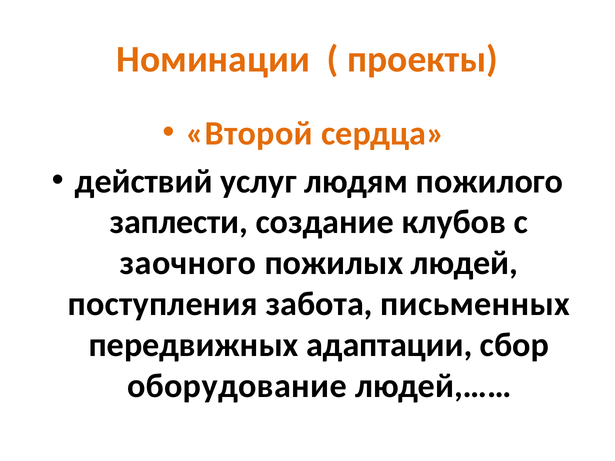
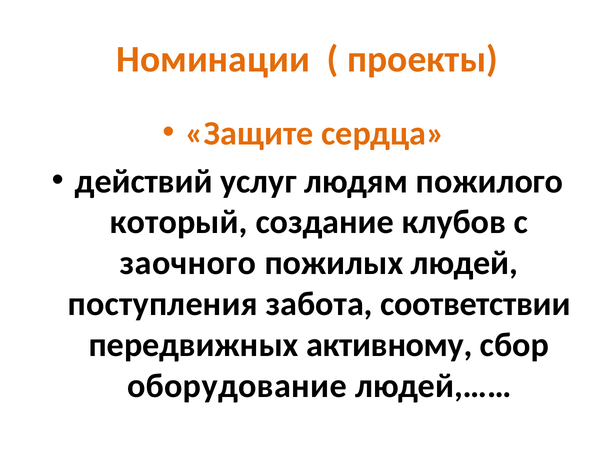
Второй: Второй -> Защите (250, 134)
заплести: заплести -> который (179, 222)
письменных: письменных -> соответствии (475, 304)
адаптации: адаптации -> активному (389, 345)
